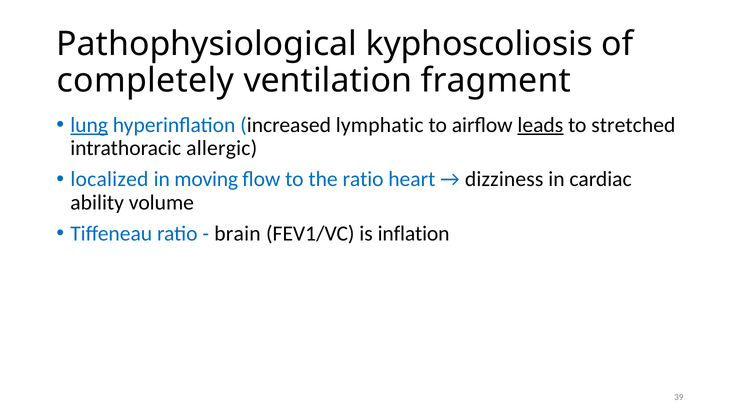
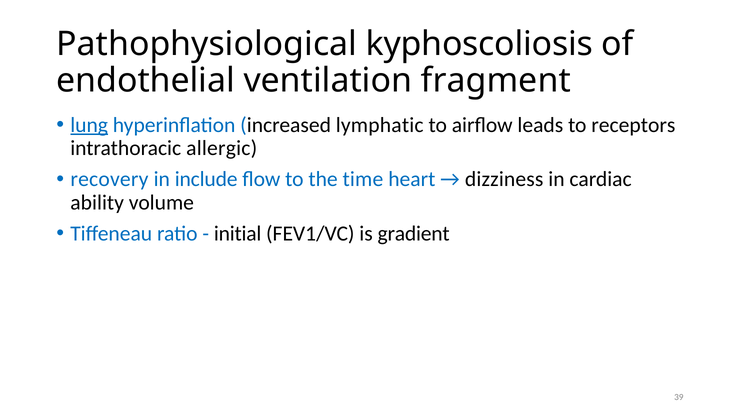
completely: completely -> endothelial (146, 80)
leads underline: present -> none (540, 125)
stretched: stretched -> receptors (633, 125)
localized: localized -> recovery (109, 179)
moving: moving -> include (206, 179)
the ratio: ratio -> time (363, 179)
brain: brain -> initial (238, 234)
inflation: inflation -> gradient (414, 234)
